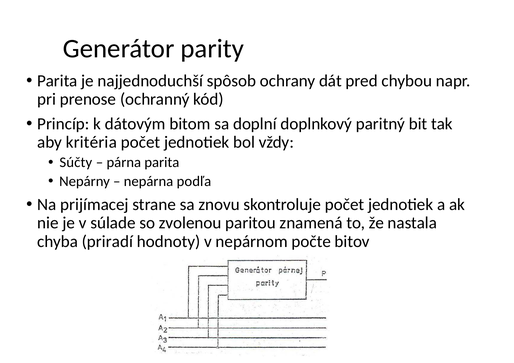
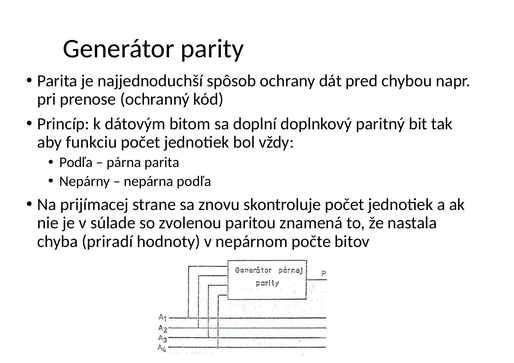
kritéria: kritéria -> funkciu (91, 142)
Súčty: Súčty -> Podľa (76, 163)
